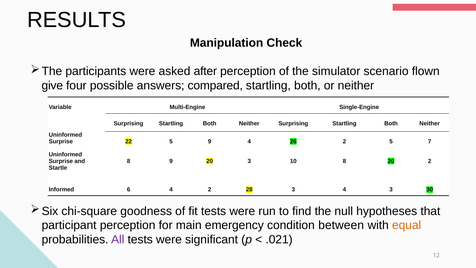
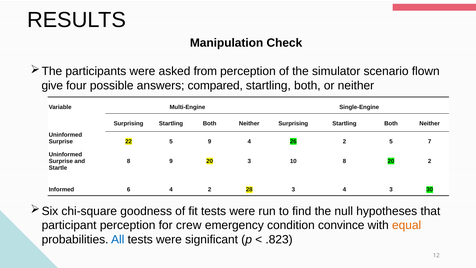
after: after -> from (205, 71)
main: main -> crew (189, 225)
between: between -> convince (341, 225)
All colour: purple -> blue (118, 239)
.021: .021 -> .823 (279, 239)
